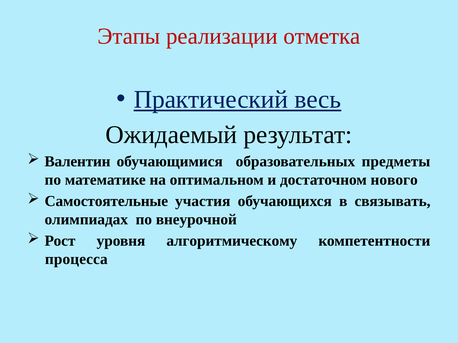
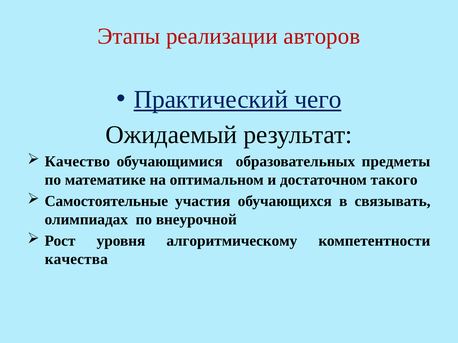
отметка: отметка -> авторов (322, 36)
весь: весь -> чего (318, 99)
Валентин: Валентин -> Качество (77, 162)
нового: нового -> такого (394, 180)
процесса: процесса -> качества (76, 260)
